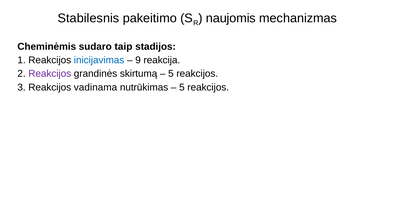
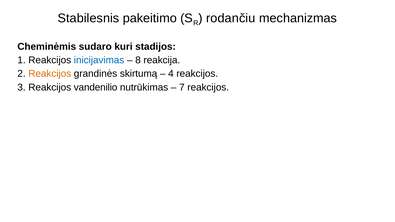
naujomis: naujomis -> rodančiu (231, 18)
taip: taip -> kuri (123, 47)
9: 9 -> 8 (138, 60)
Reakcijos colour: purple -> orange (50, 74)
5: 5 -> 4 (171, 74)
vadinama: vadinama -> vandenilio (96, 87)
5: 5 -> 7 (182, 87)
